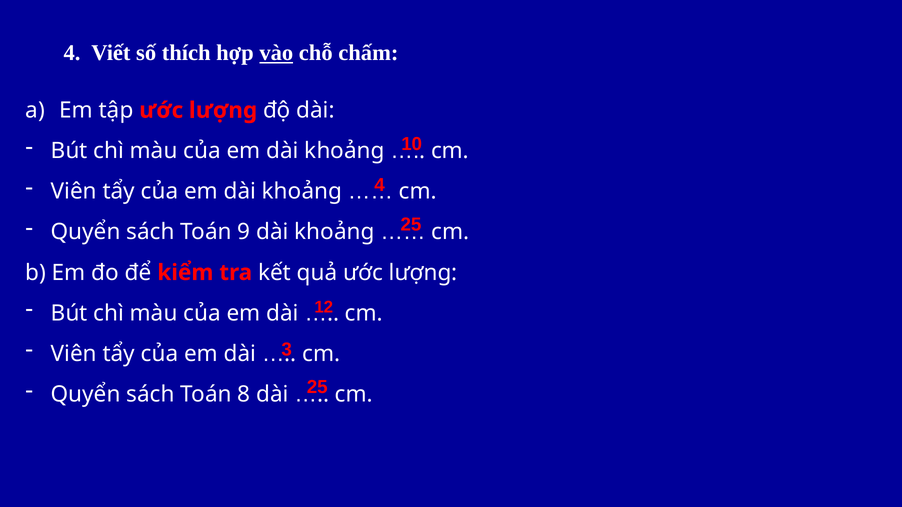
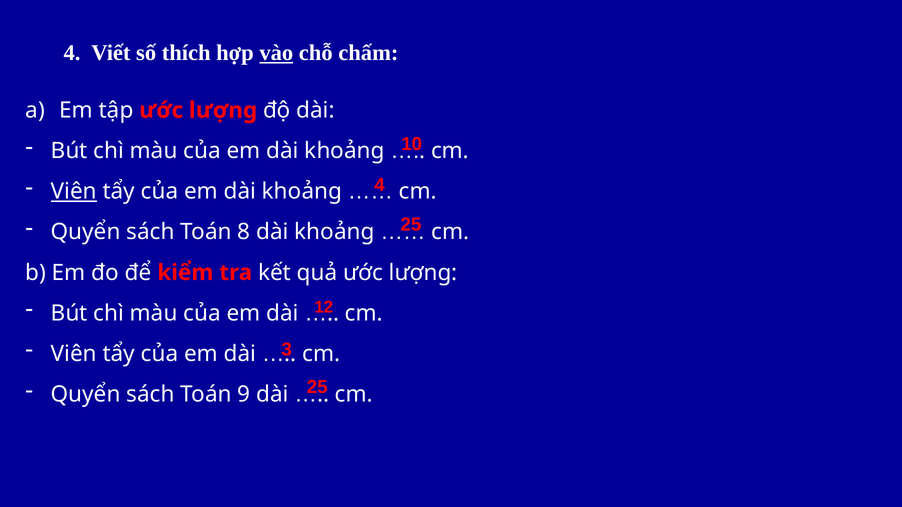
Viên underline: none -> present (74, 192)
9: 9 -> 8 (244, 232)
8: 8 -> 9 (244, 395)
